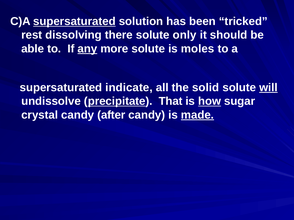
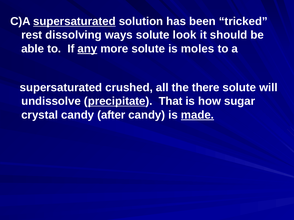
there: there -> ways (119, 35)
only: only -> look (185, 35)
indicate: indicate -> crushed (129, 88)
solid: solid -> there (206, 88)
will underline: present -> none (268, 88)
how underline: present -> none (210, 101)
